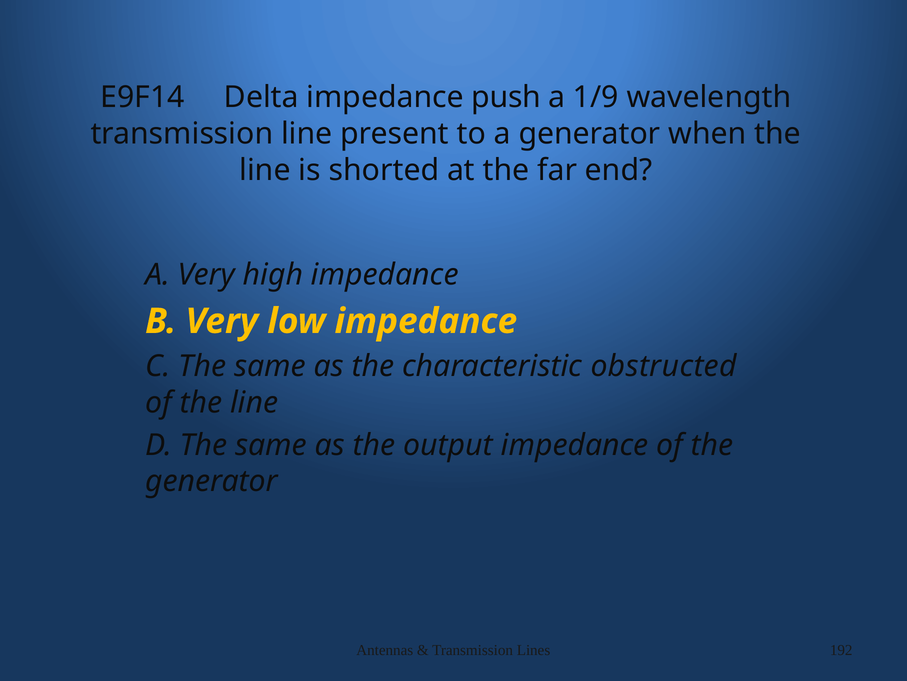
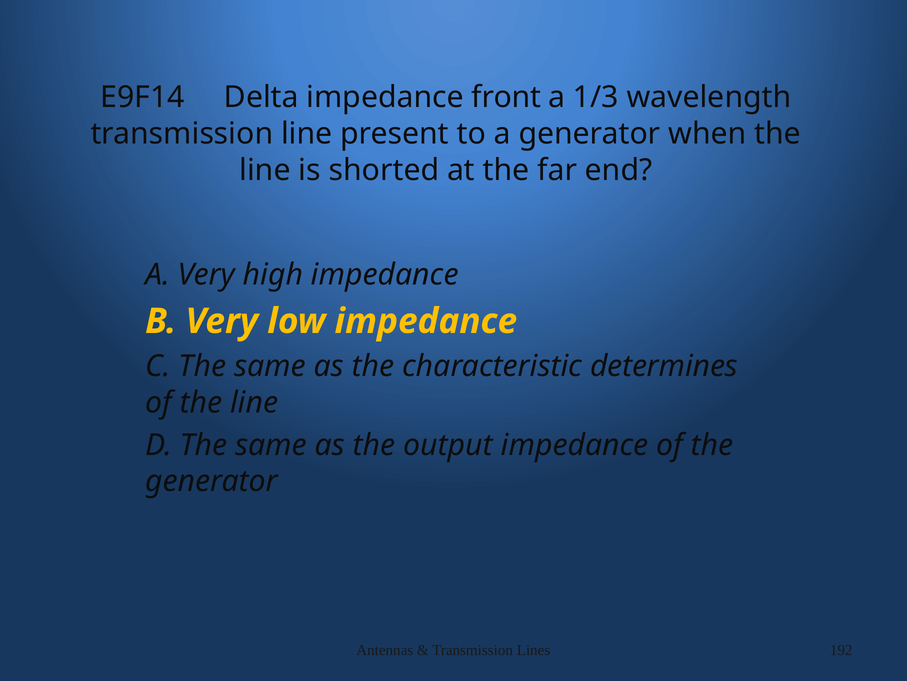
push: push -> front (506, 97)
1/9: 1/9 -> 1/3 (596, 97)
obstructed: obstructed -> determines (664, 366)
